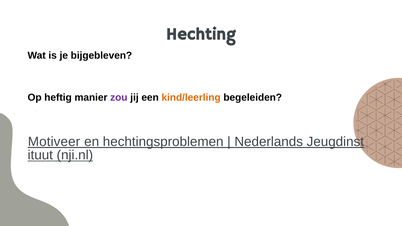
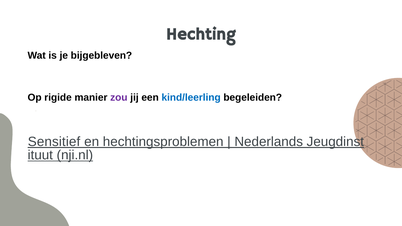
heftig: heftig -> rigide (58, 98)
kind/leerling colour: orange -> blue (191, 98)
Motiveer: Motiveer -> Sensitief (54, 142)
